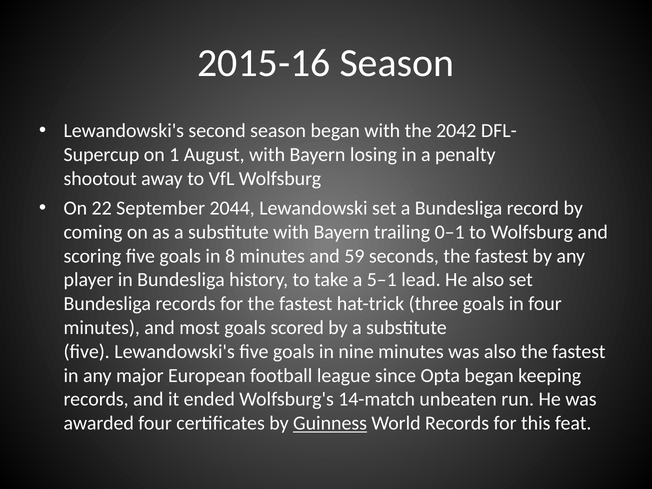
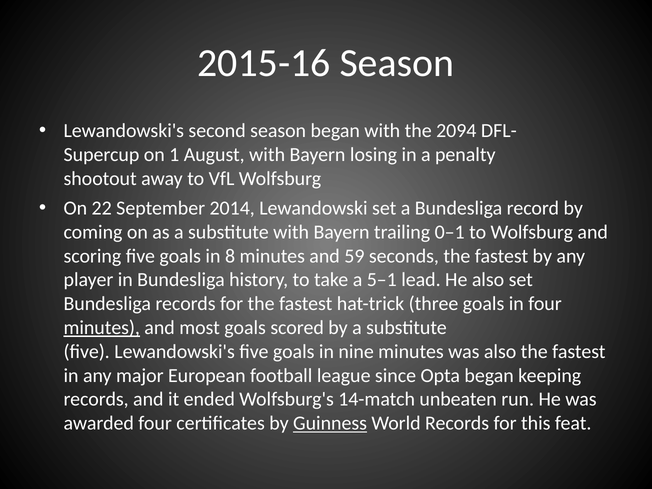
2042: 2042 -> 2094 (456, 131)
2044: 2044 -> 2014 (232, 208)
minutes underline: none -> present (102, 328)
